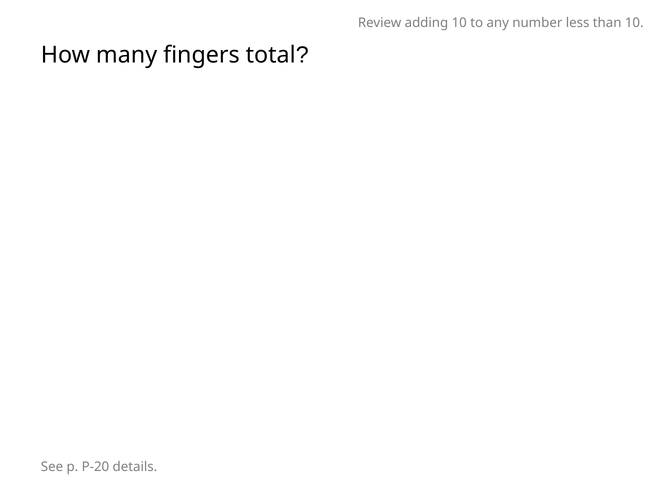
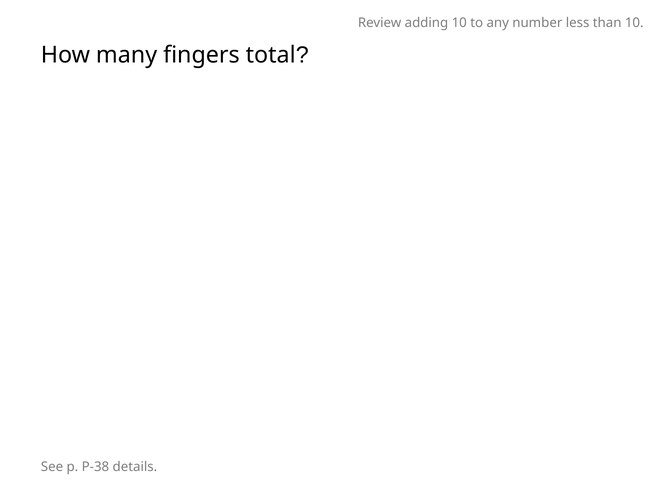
P-20: P-20 -> P-38 (95, 466)
